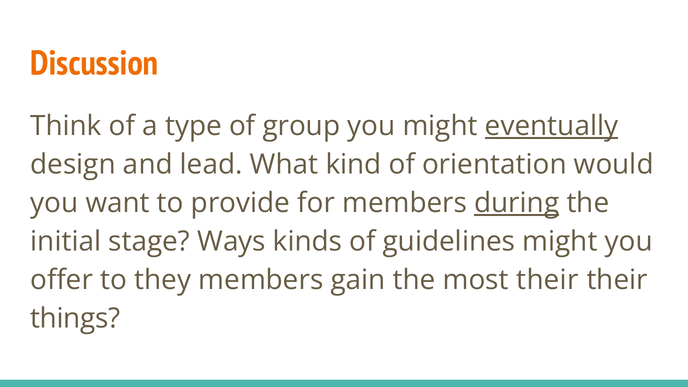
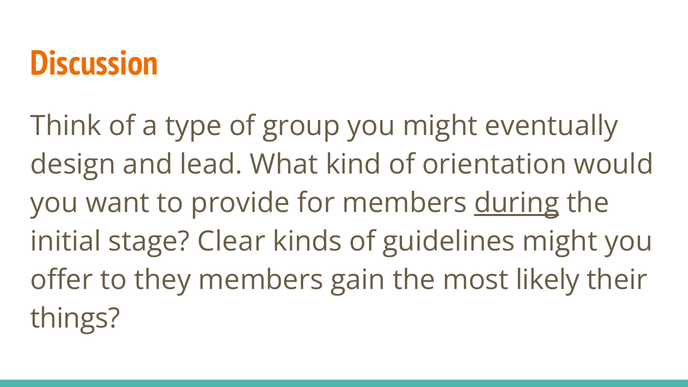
eventually underline: present -> none (552, 126)
Ways: Ways -> Clear (231, 242)
most their: their -> likely (548, 280)
